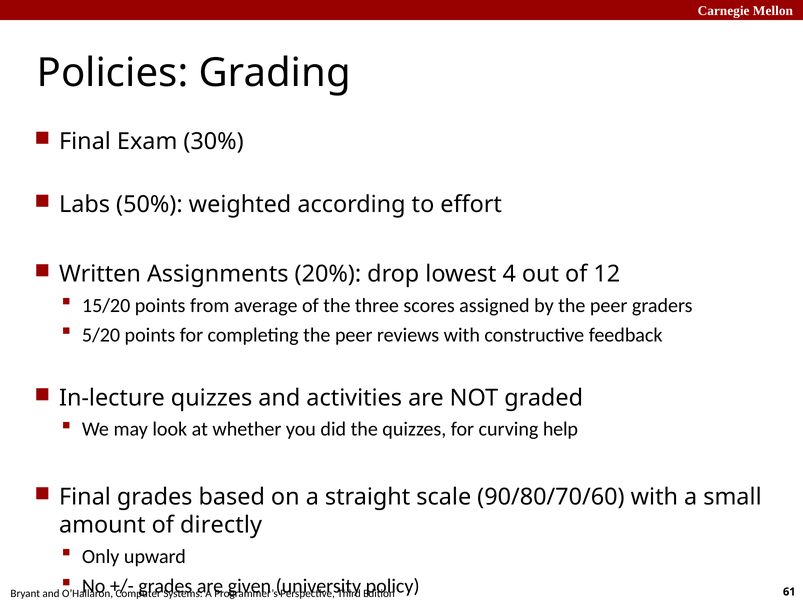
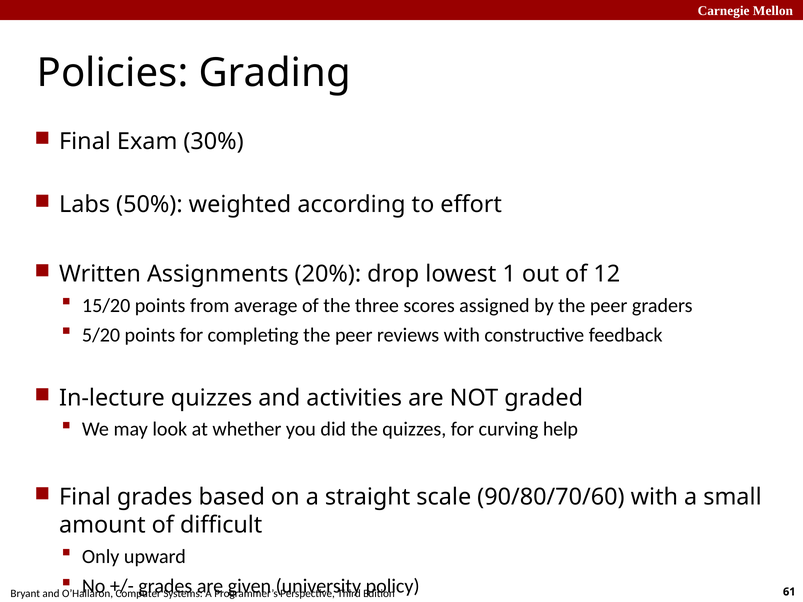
4: 4 -> 1 (509, 274)
directly: directly -> difficult (221, 525)
